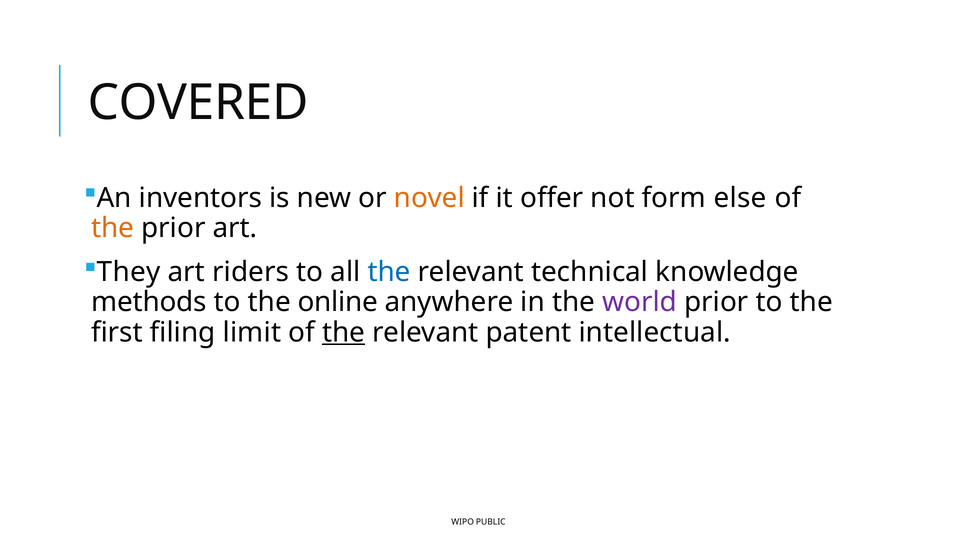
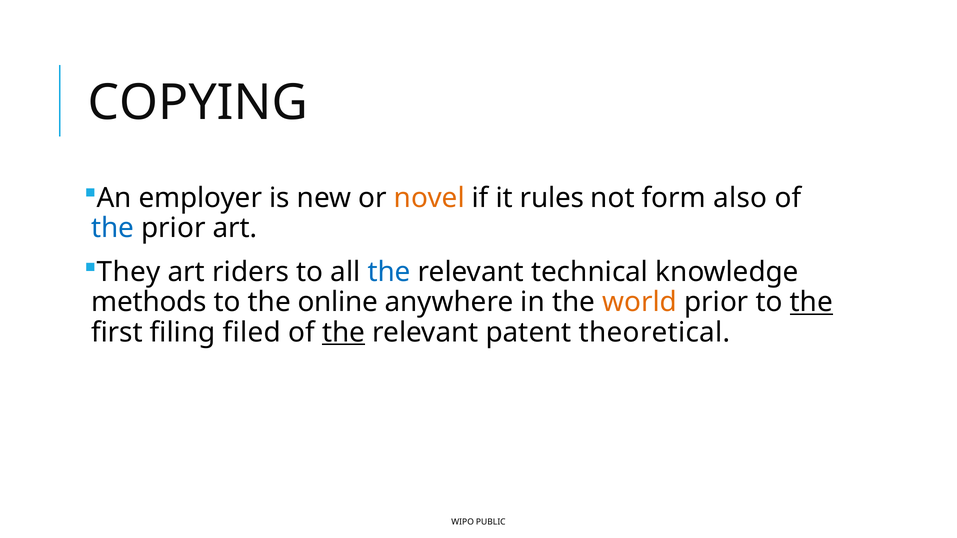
COVERED: COVERED -> COPYING (198, 103)
inventors: inventors -> employer (201, 198)
offer: offer -> rules (552, 198)
else: else -> also (740, 198)
the colour: orange -> blue (113, 228)
world colour: purple -> orange (640, 302)
the underline: none -> present (811, 302)
limit: limit -> filed (252, 333)
intellectual: intellectual -> theoretical (655, 333)
